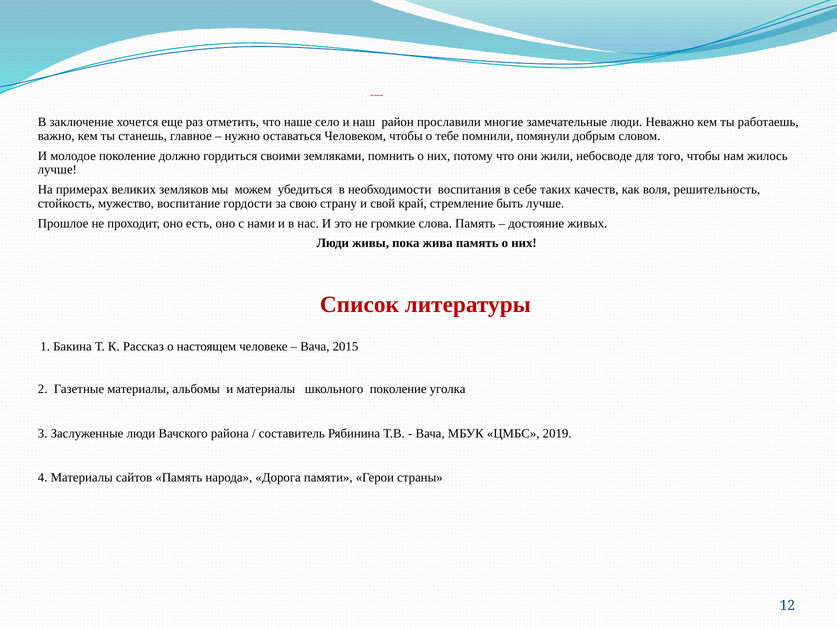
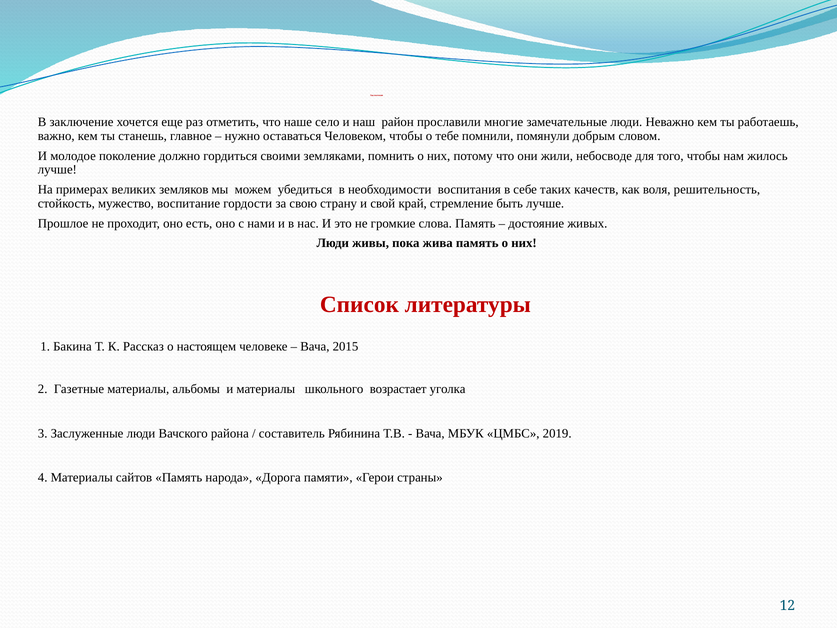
школьного поколение: поколение -> возрастает (398, 389)
